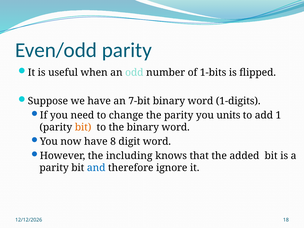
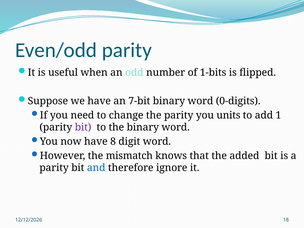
1-digits: 1-digits -> 0-digits (238, 101)
bit colour: orange -> purple (83, 127)
including: including -> mismatch (129, 156)
